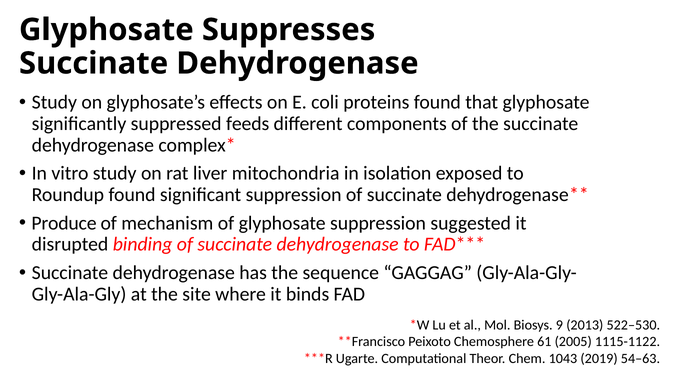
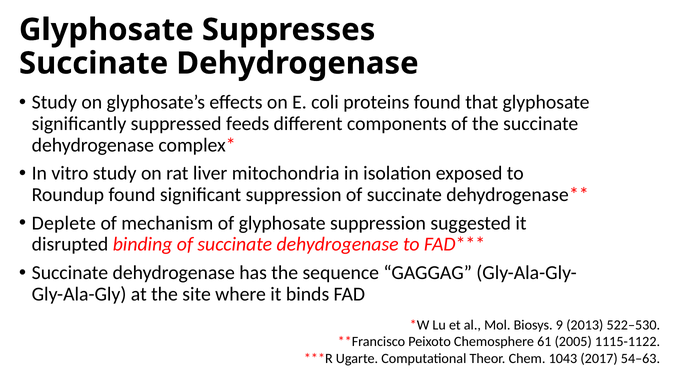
Produce: Produce -> Deplete (64, 223)
2019: 2019 -> 2017 (599, 359)
